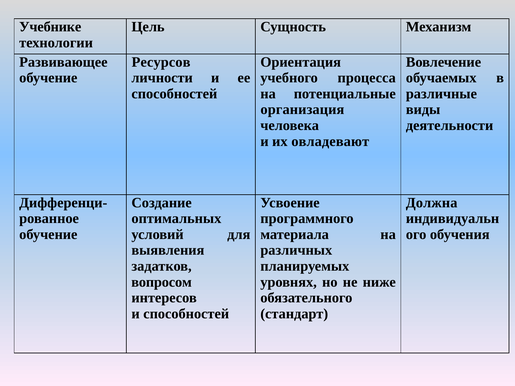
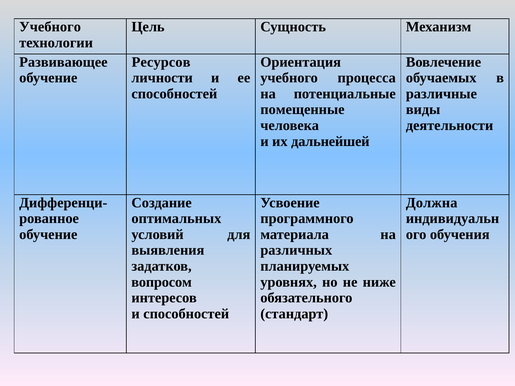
Учебнике: Учебнике -> Учебного (50, 27)
организация: организация -> помещенные (302, 110)
овладевают: овладевают -> дальнейшей (330, 141)
